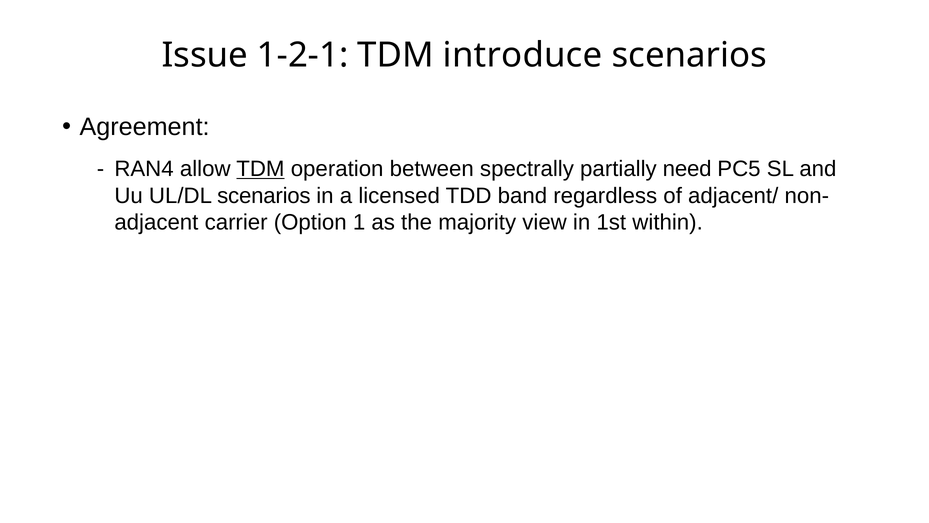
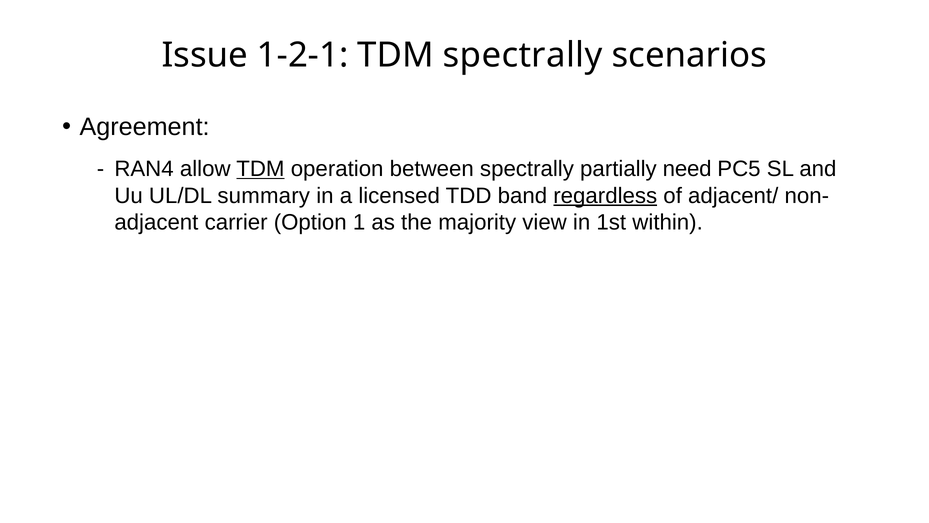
TDM introduce: introduce -> spectrally (523, 55)
UL/DL scenarios: scenarios -> summary (264, 196)
regardless underline: none -> present (605, 196)
